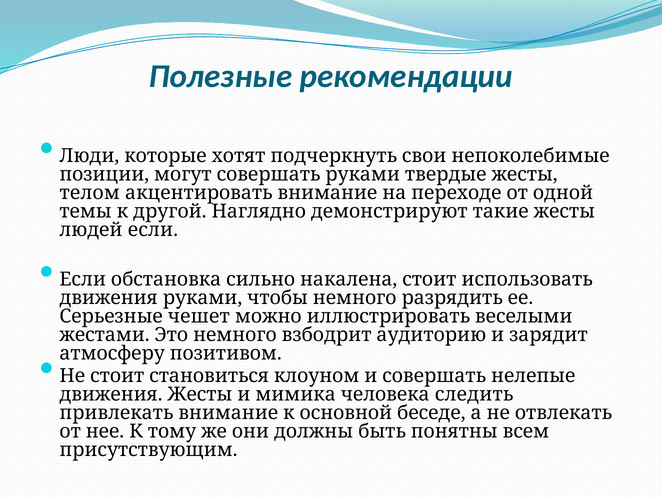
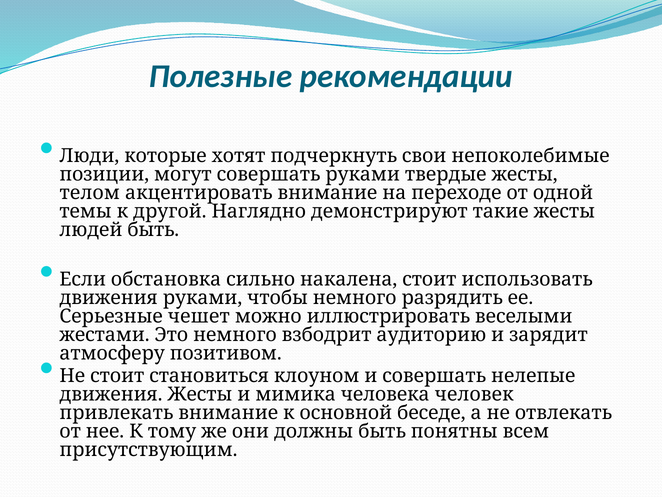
людей если: если -> быть (153, 230)
следить: следить -> человек (474, 394)
